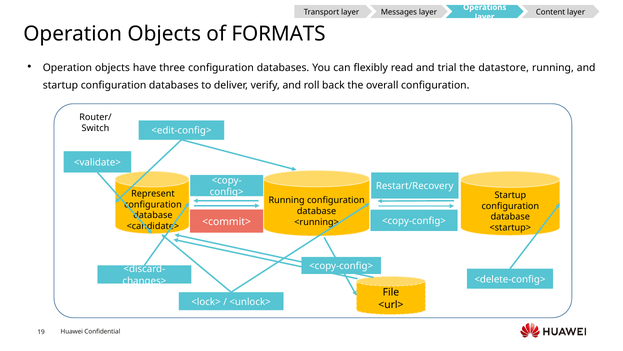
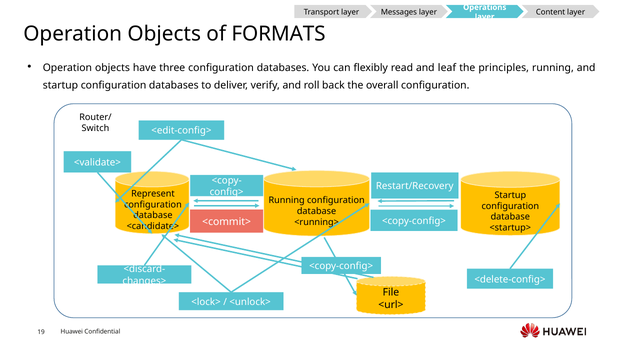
trial: trial -> leaf (447, 68)
datastore: datastore -> principles (504, 68)
